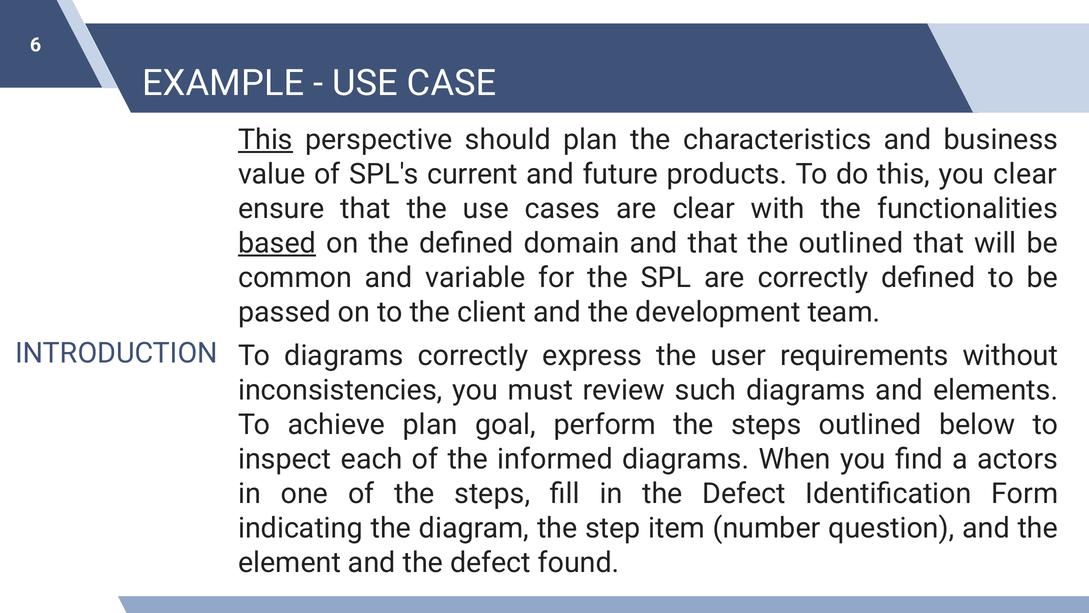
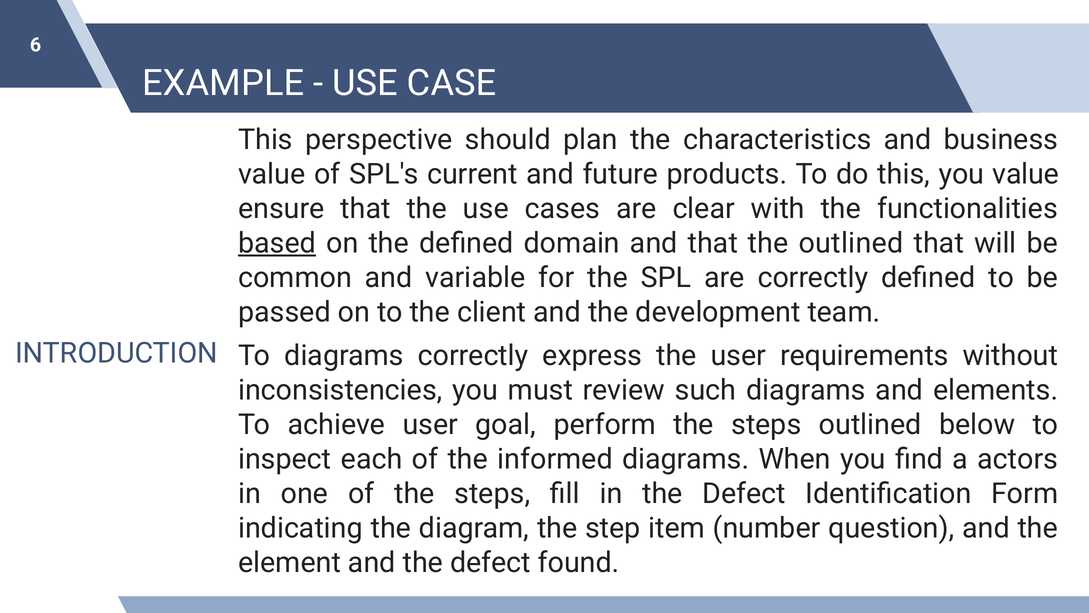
This underline: present -> none (266, 140)
you clear: clear -> value (1026, 174)
achieve plan: plan -> user (430, 424)
